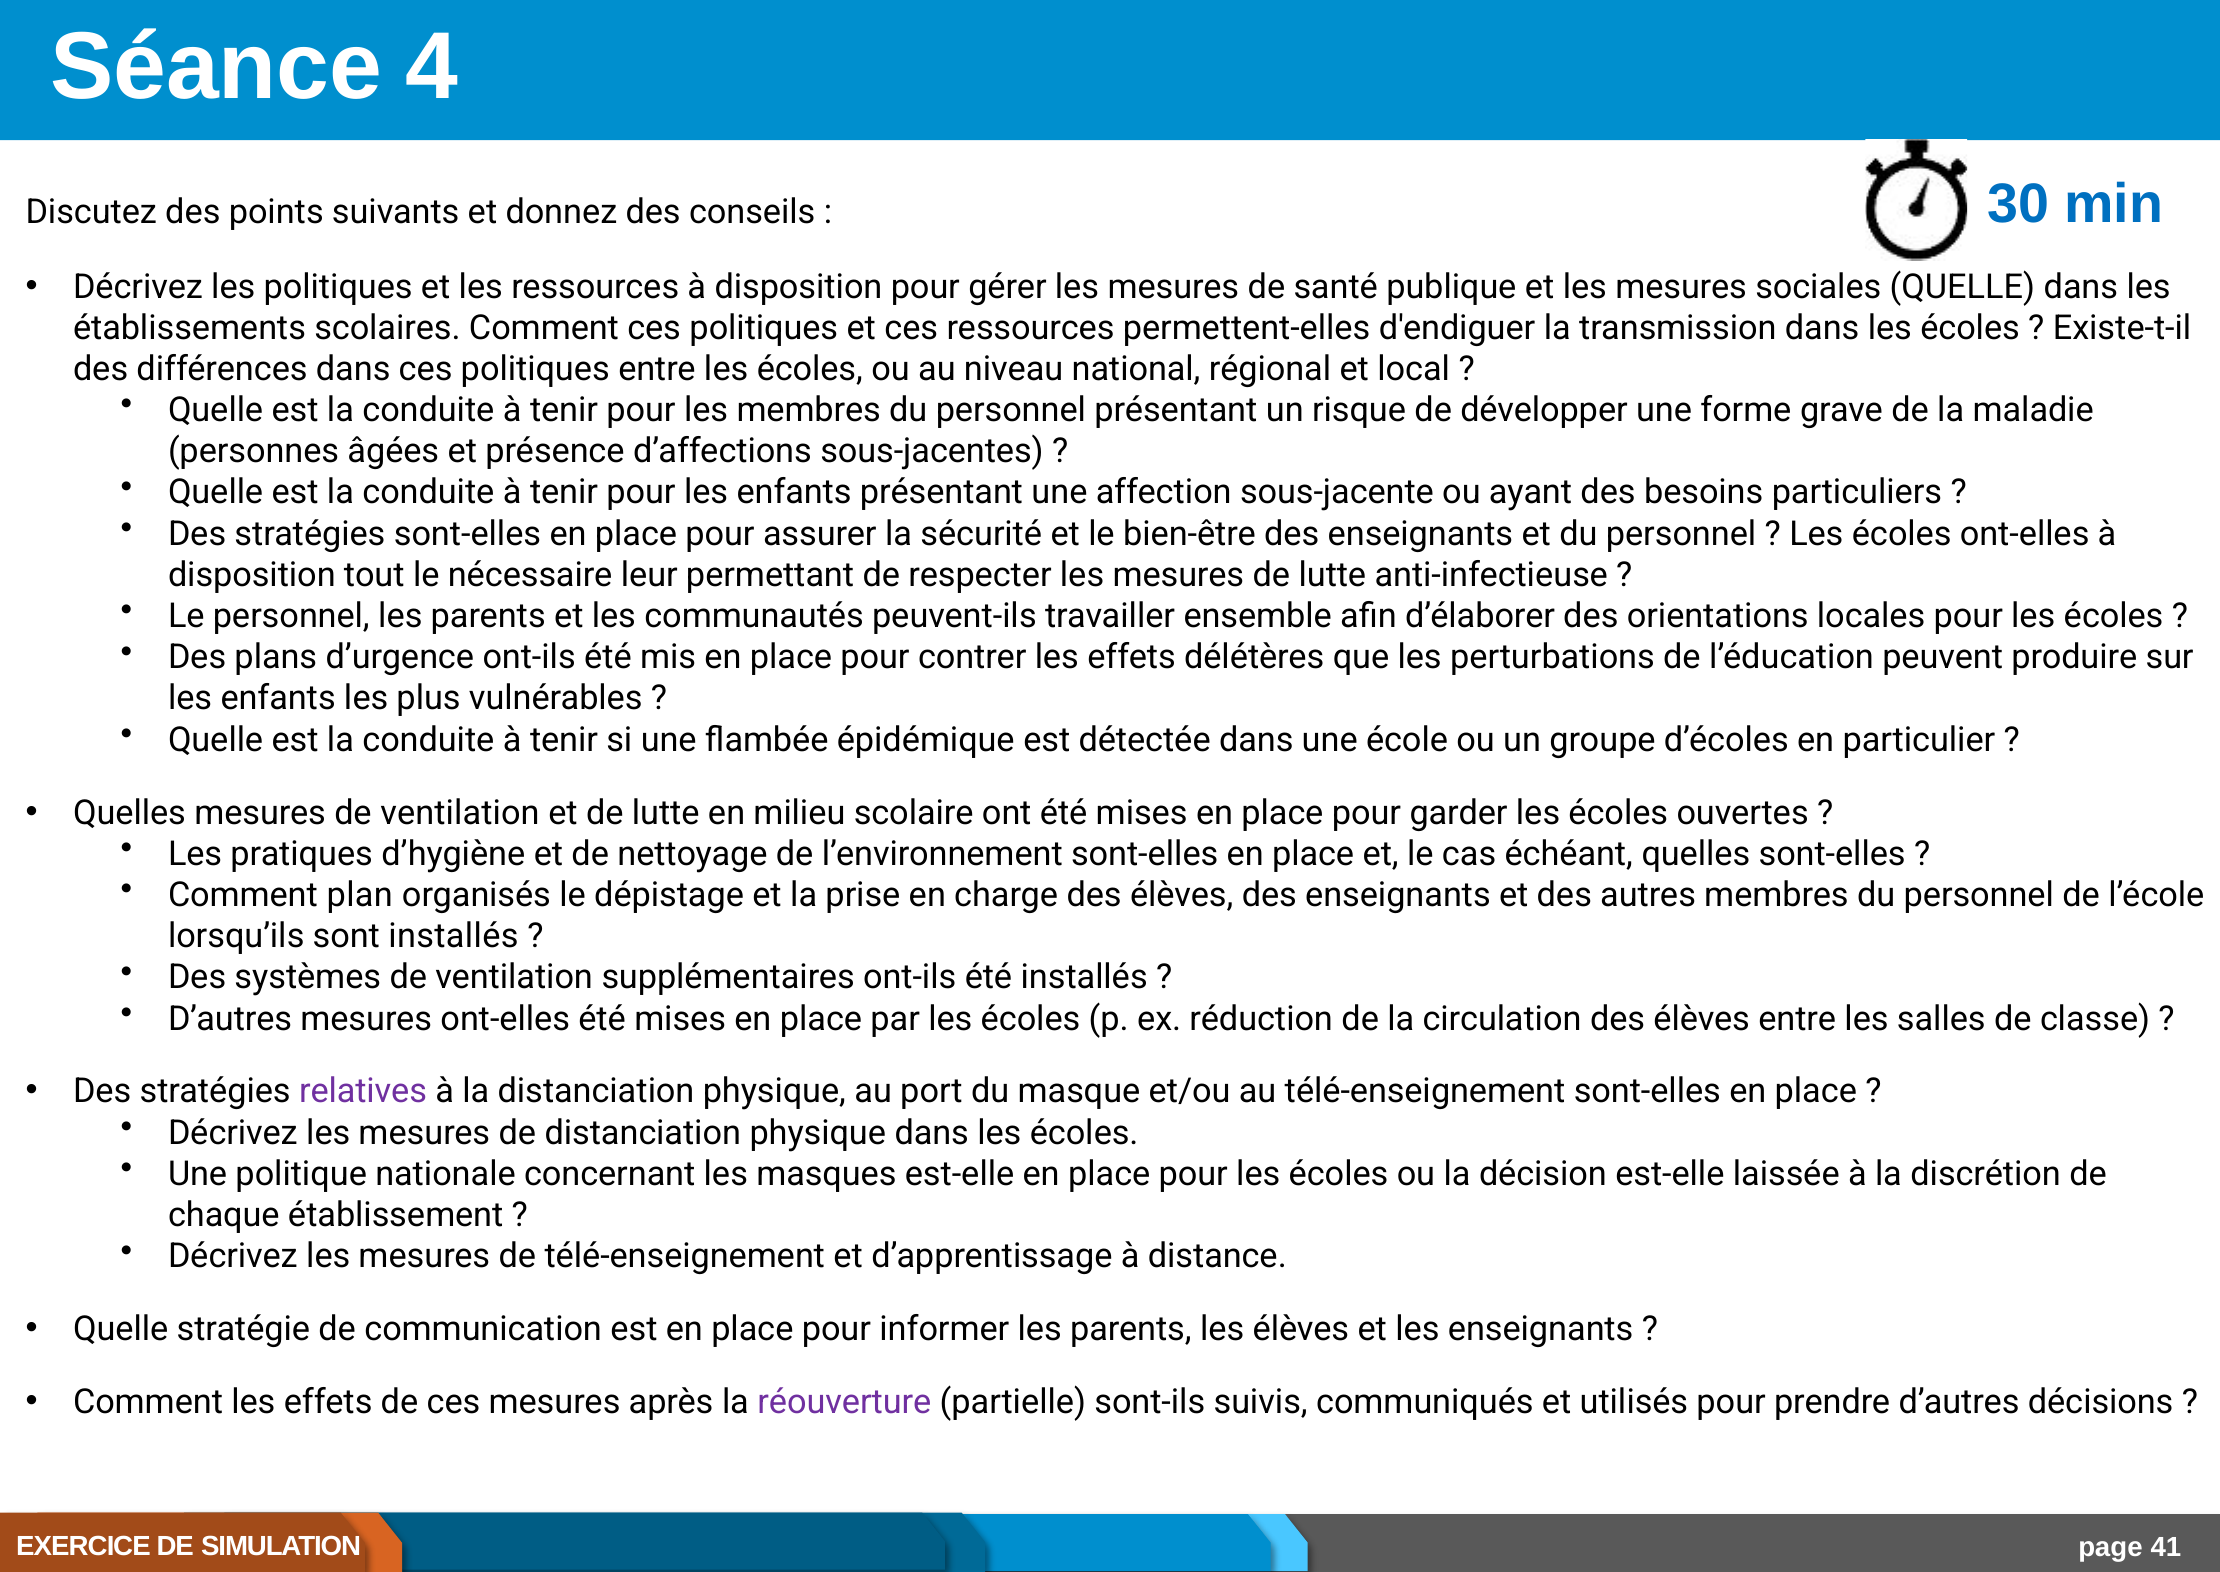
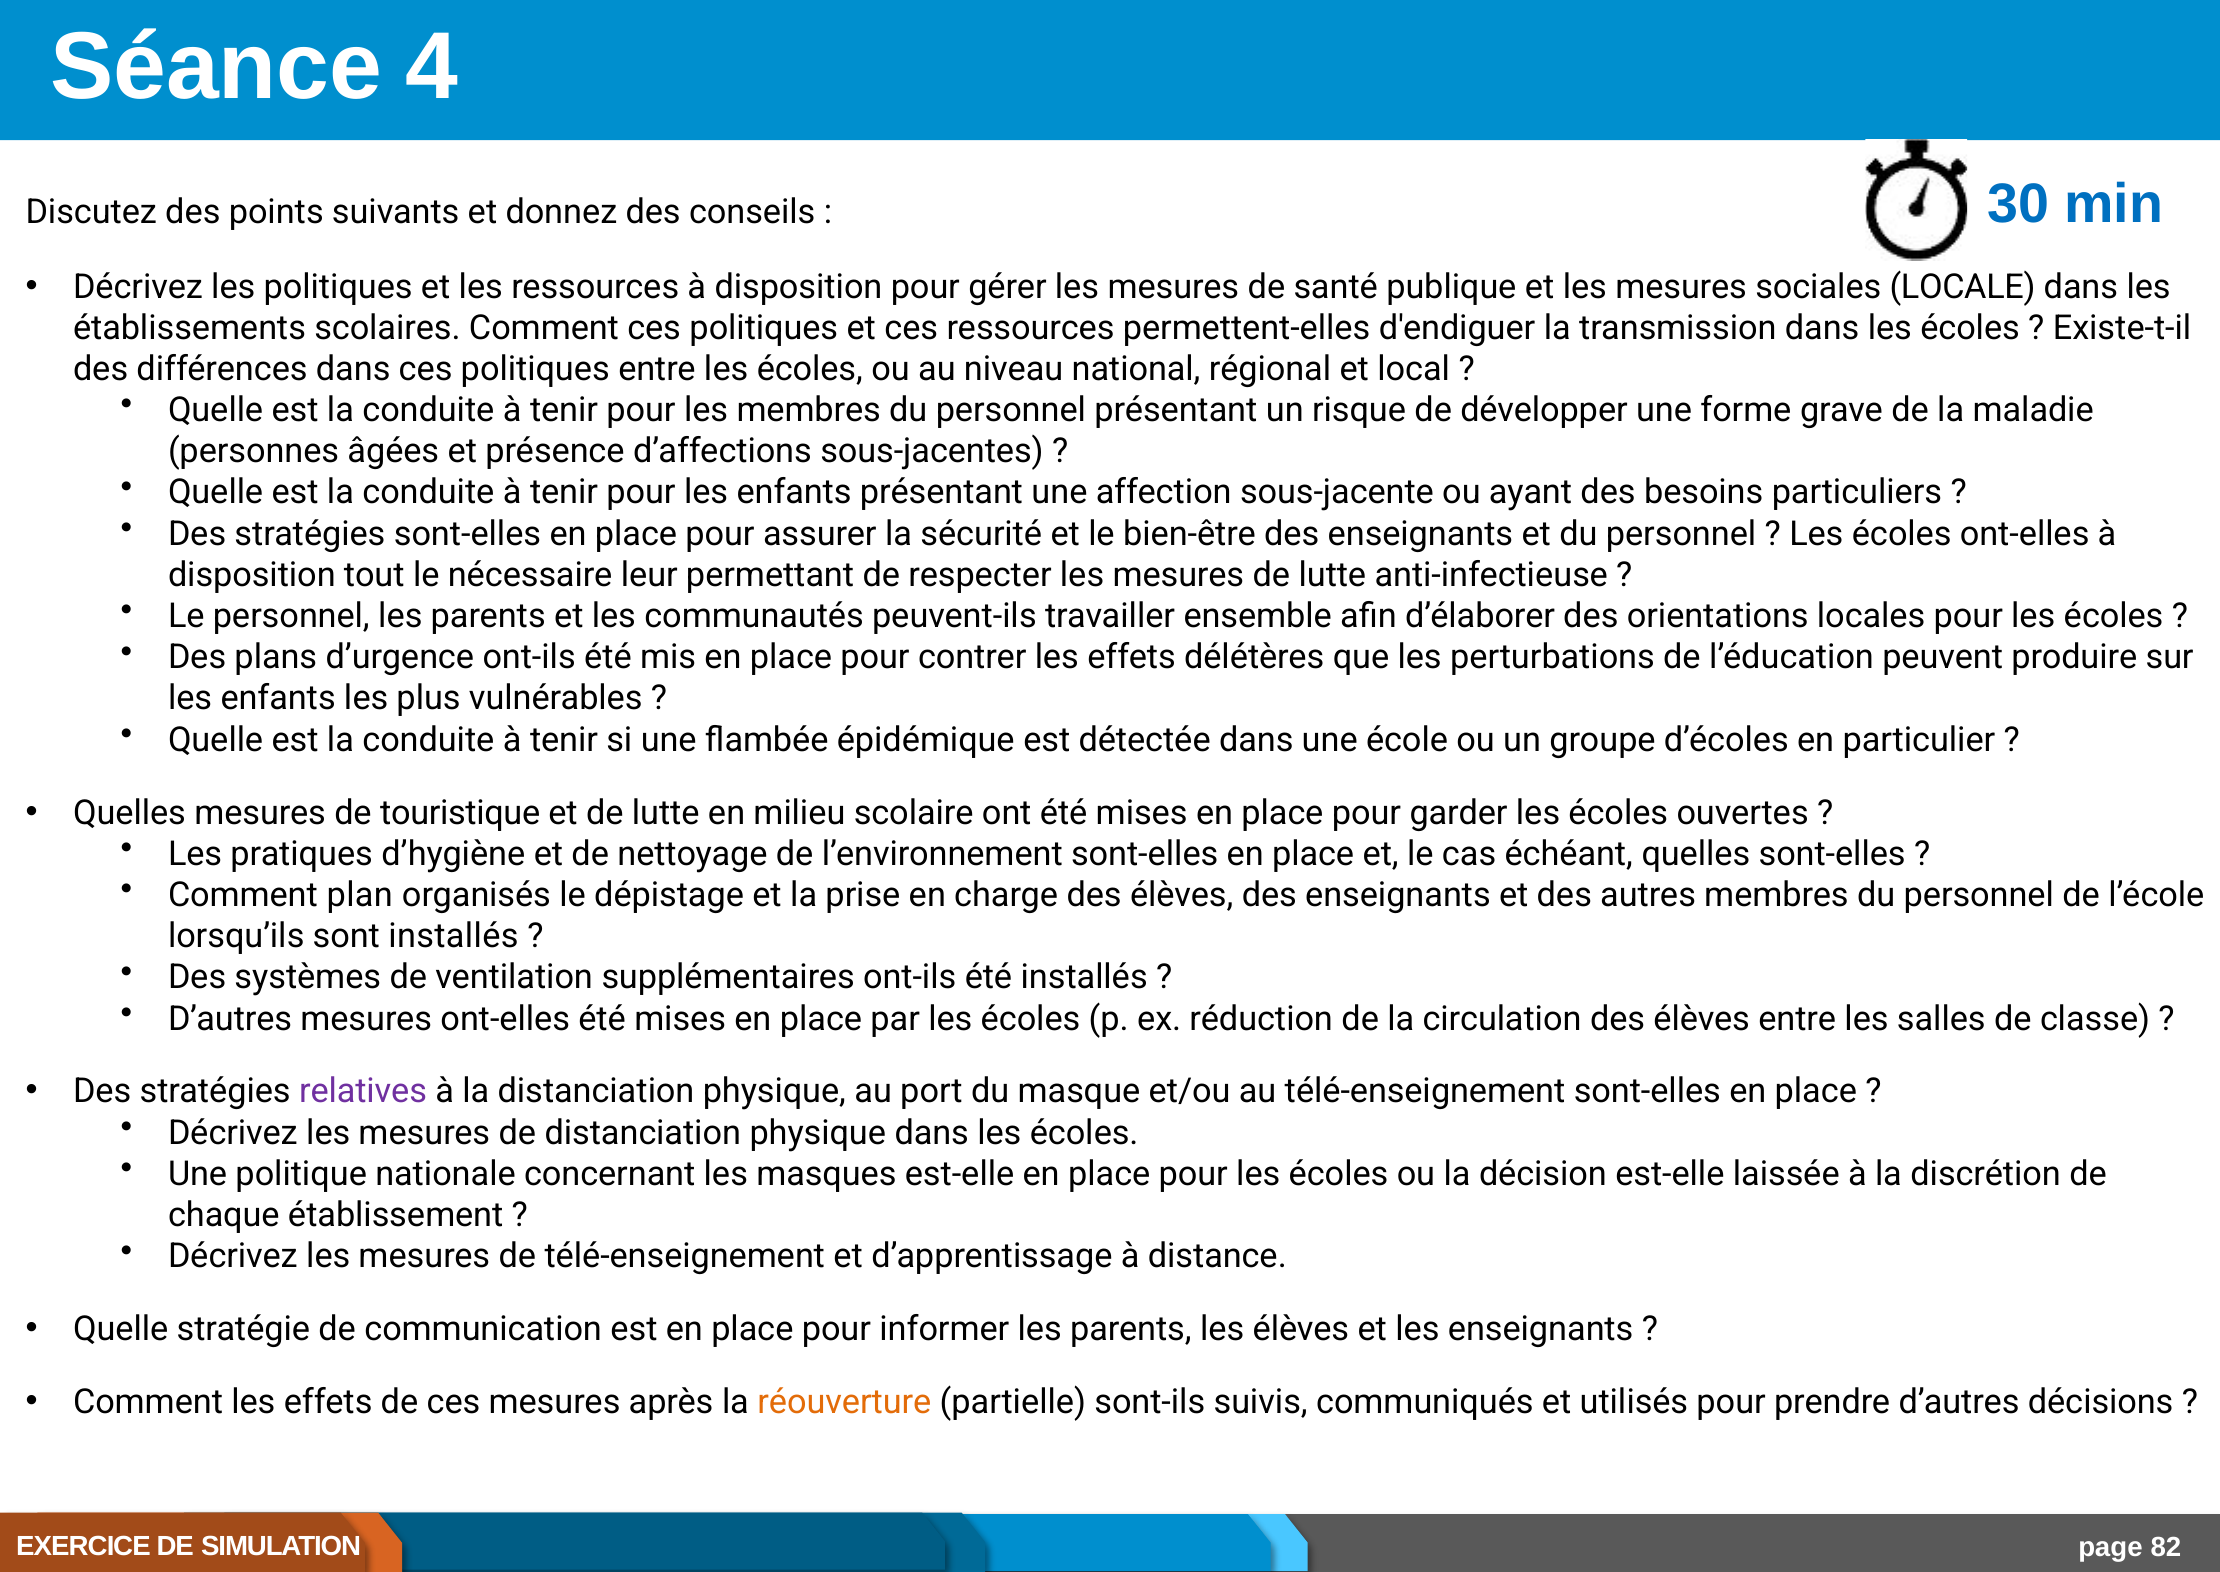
sociales QUELLE: QUELLE -> LOCALE (1963, 287)
mesures de ventilation: ventilation -> touristique (460, 812)
réouverture colour: purple -> orange (844, 1402)
41: 41 -> 82 (2166, 1547)
